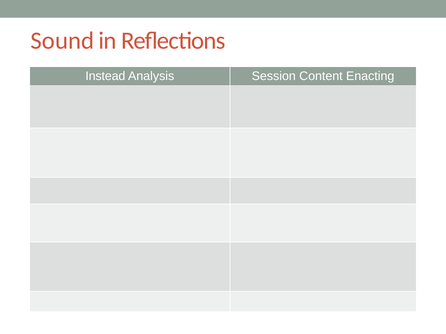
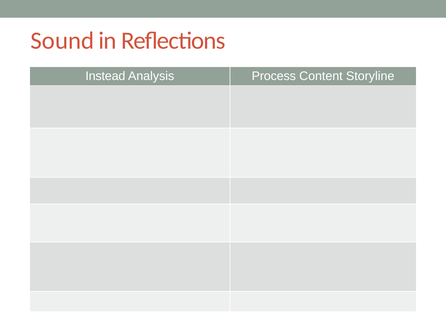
Session: Session -> Process (274, 76)
Enacting: Enacting -> Storyline (370, 76)
